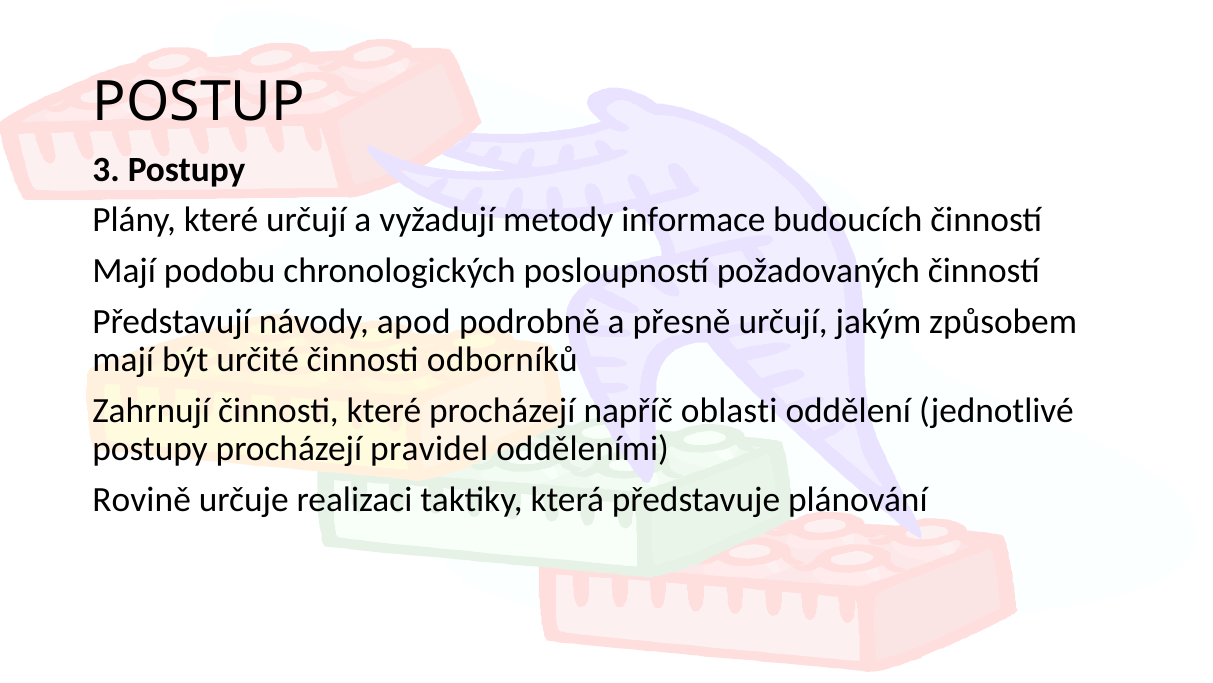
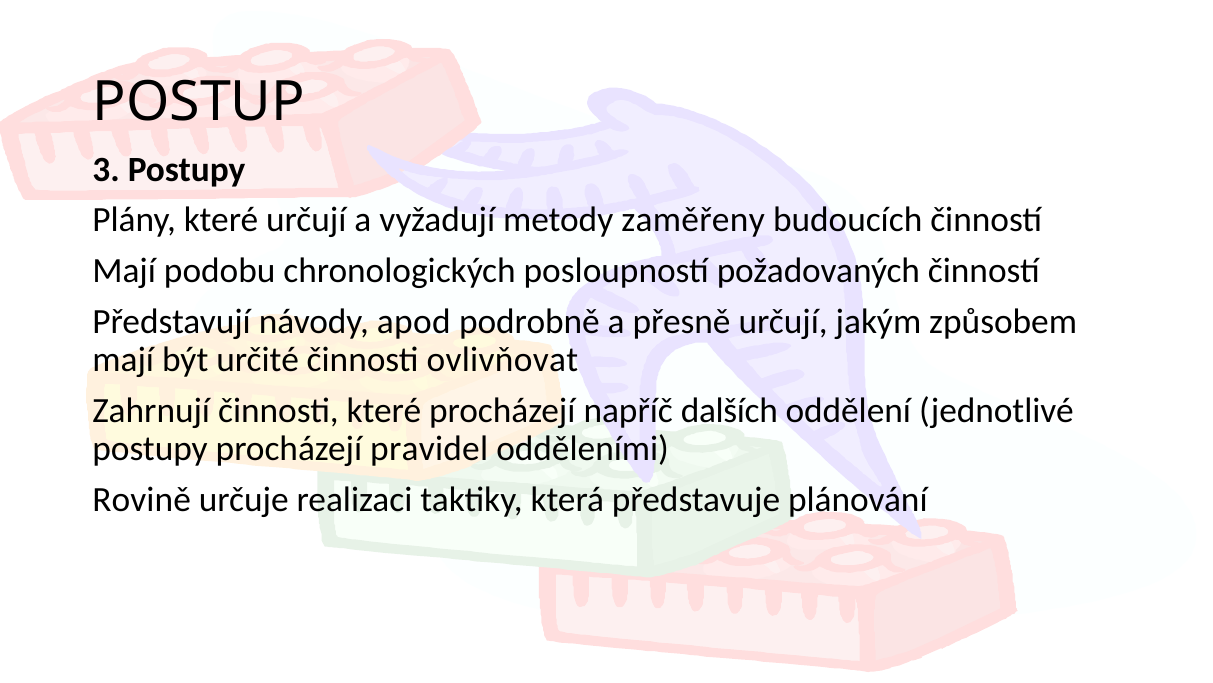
informace: informace -> zaměřeny (693, 220)
odborníků: odborníků -> ovlivňovat (502, 360)
oblasti: oblasti -> dalších (729, 411)
